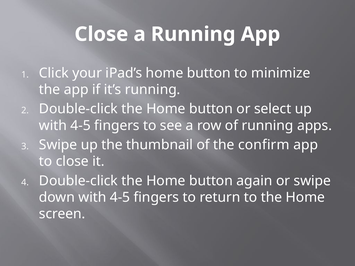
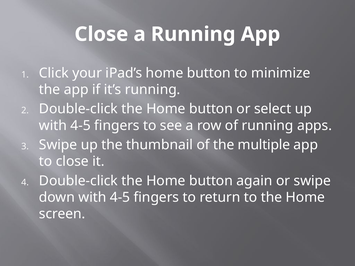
confirm: confirm -> multiple (264, 145)
